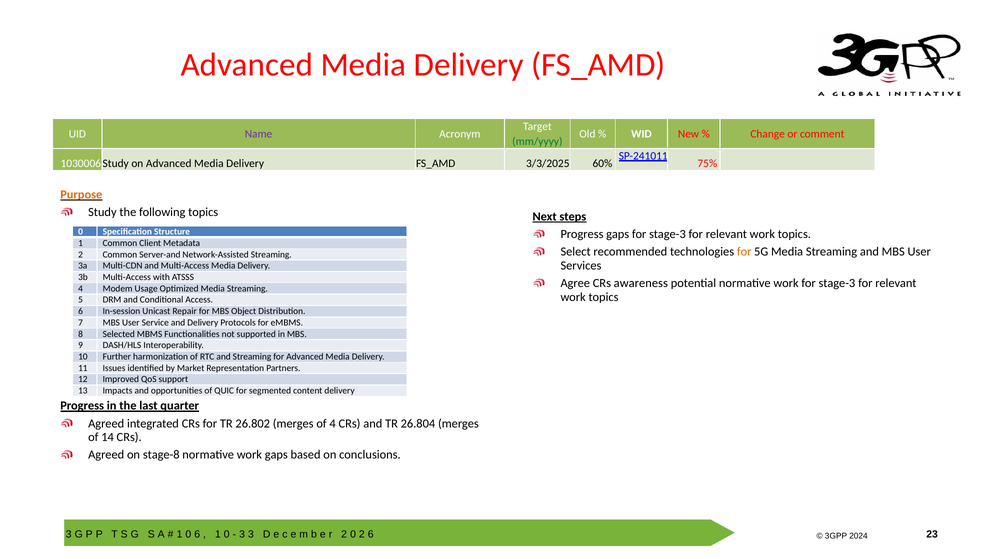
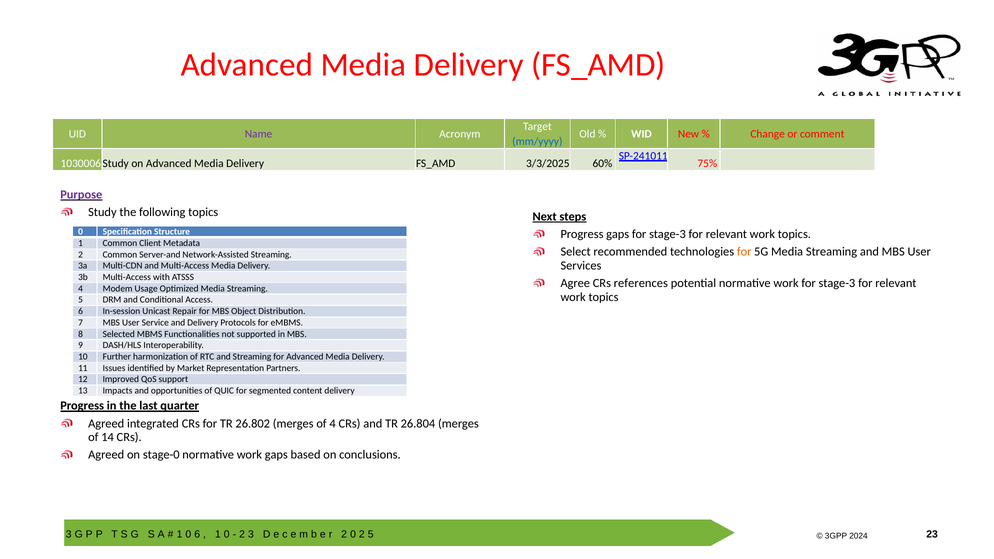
mm/yyyy colour: green -> blue (537, 142)
Purpose colour: orange -> purple (81, 195)
awareness: awareness -> references (641, 283)
stage-8: stage-8 -> stage-0 (161, 455)
3: 3 -> 2 (242, 535)
2 6: 6 -> 5 (371, 535)
